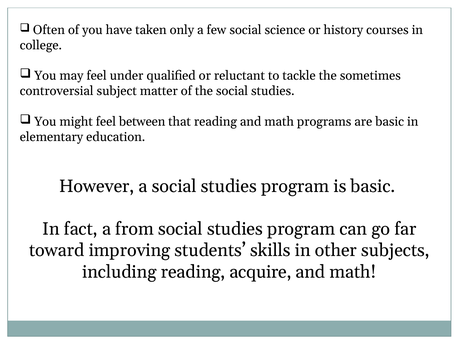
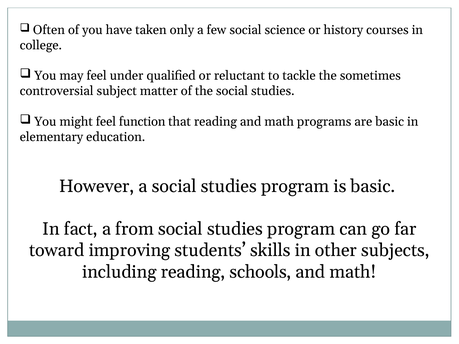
between: between -> function (142, 122)
acquire: acquire -> schools (260, 272)
